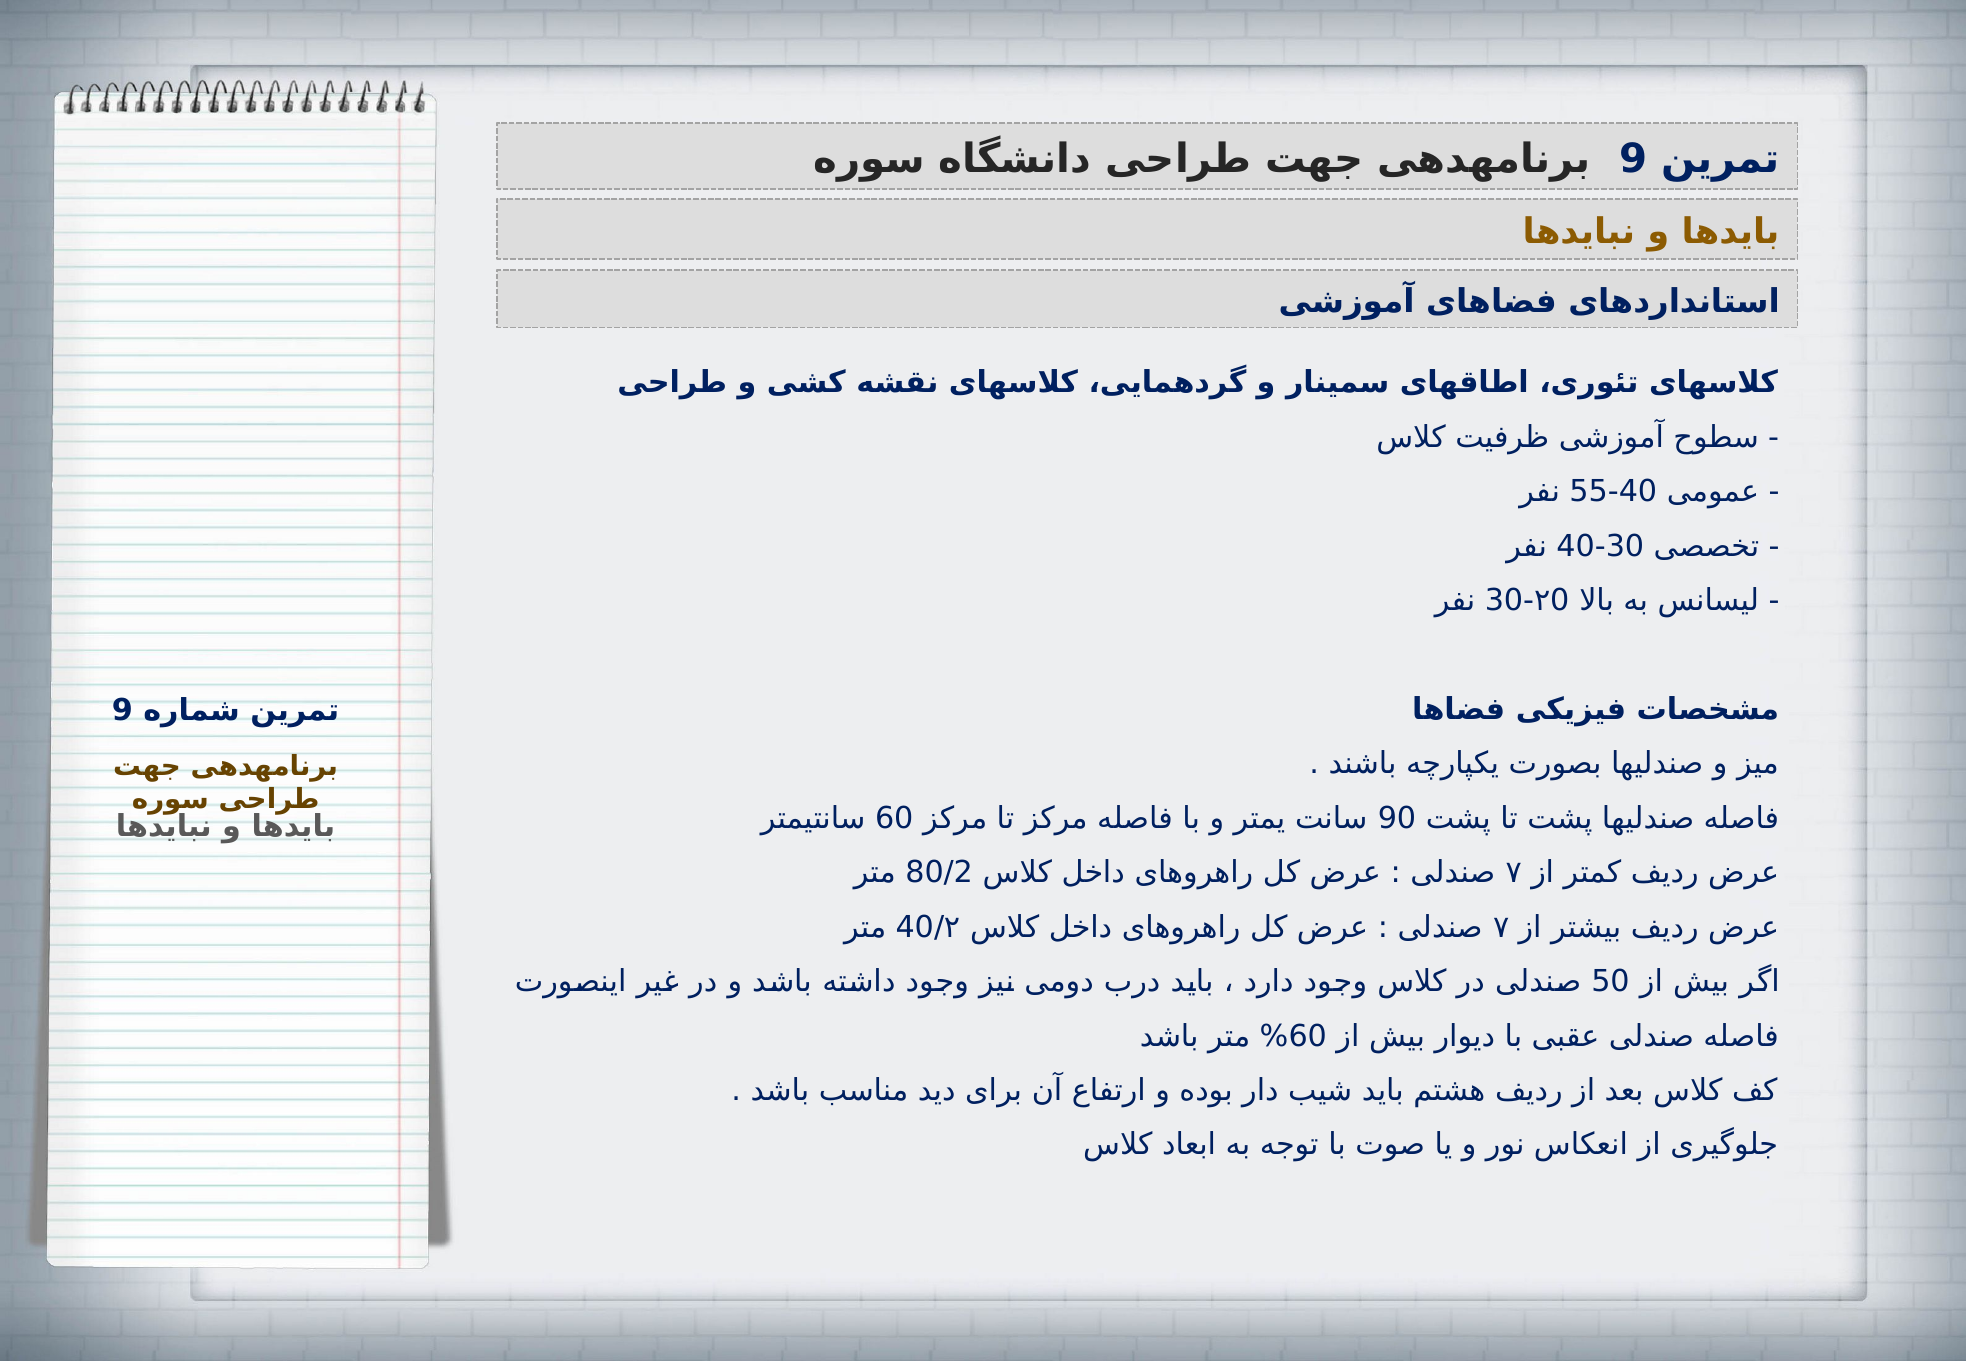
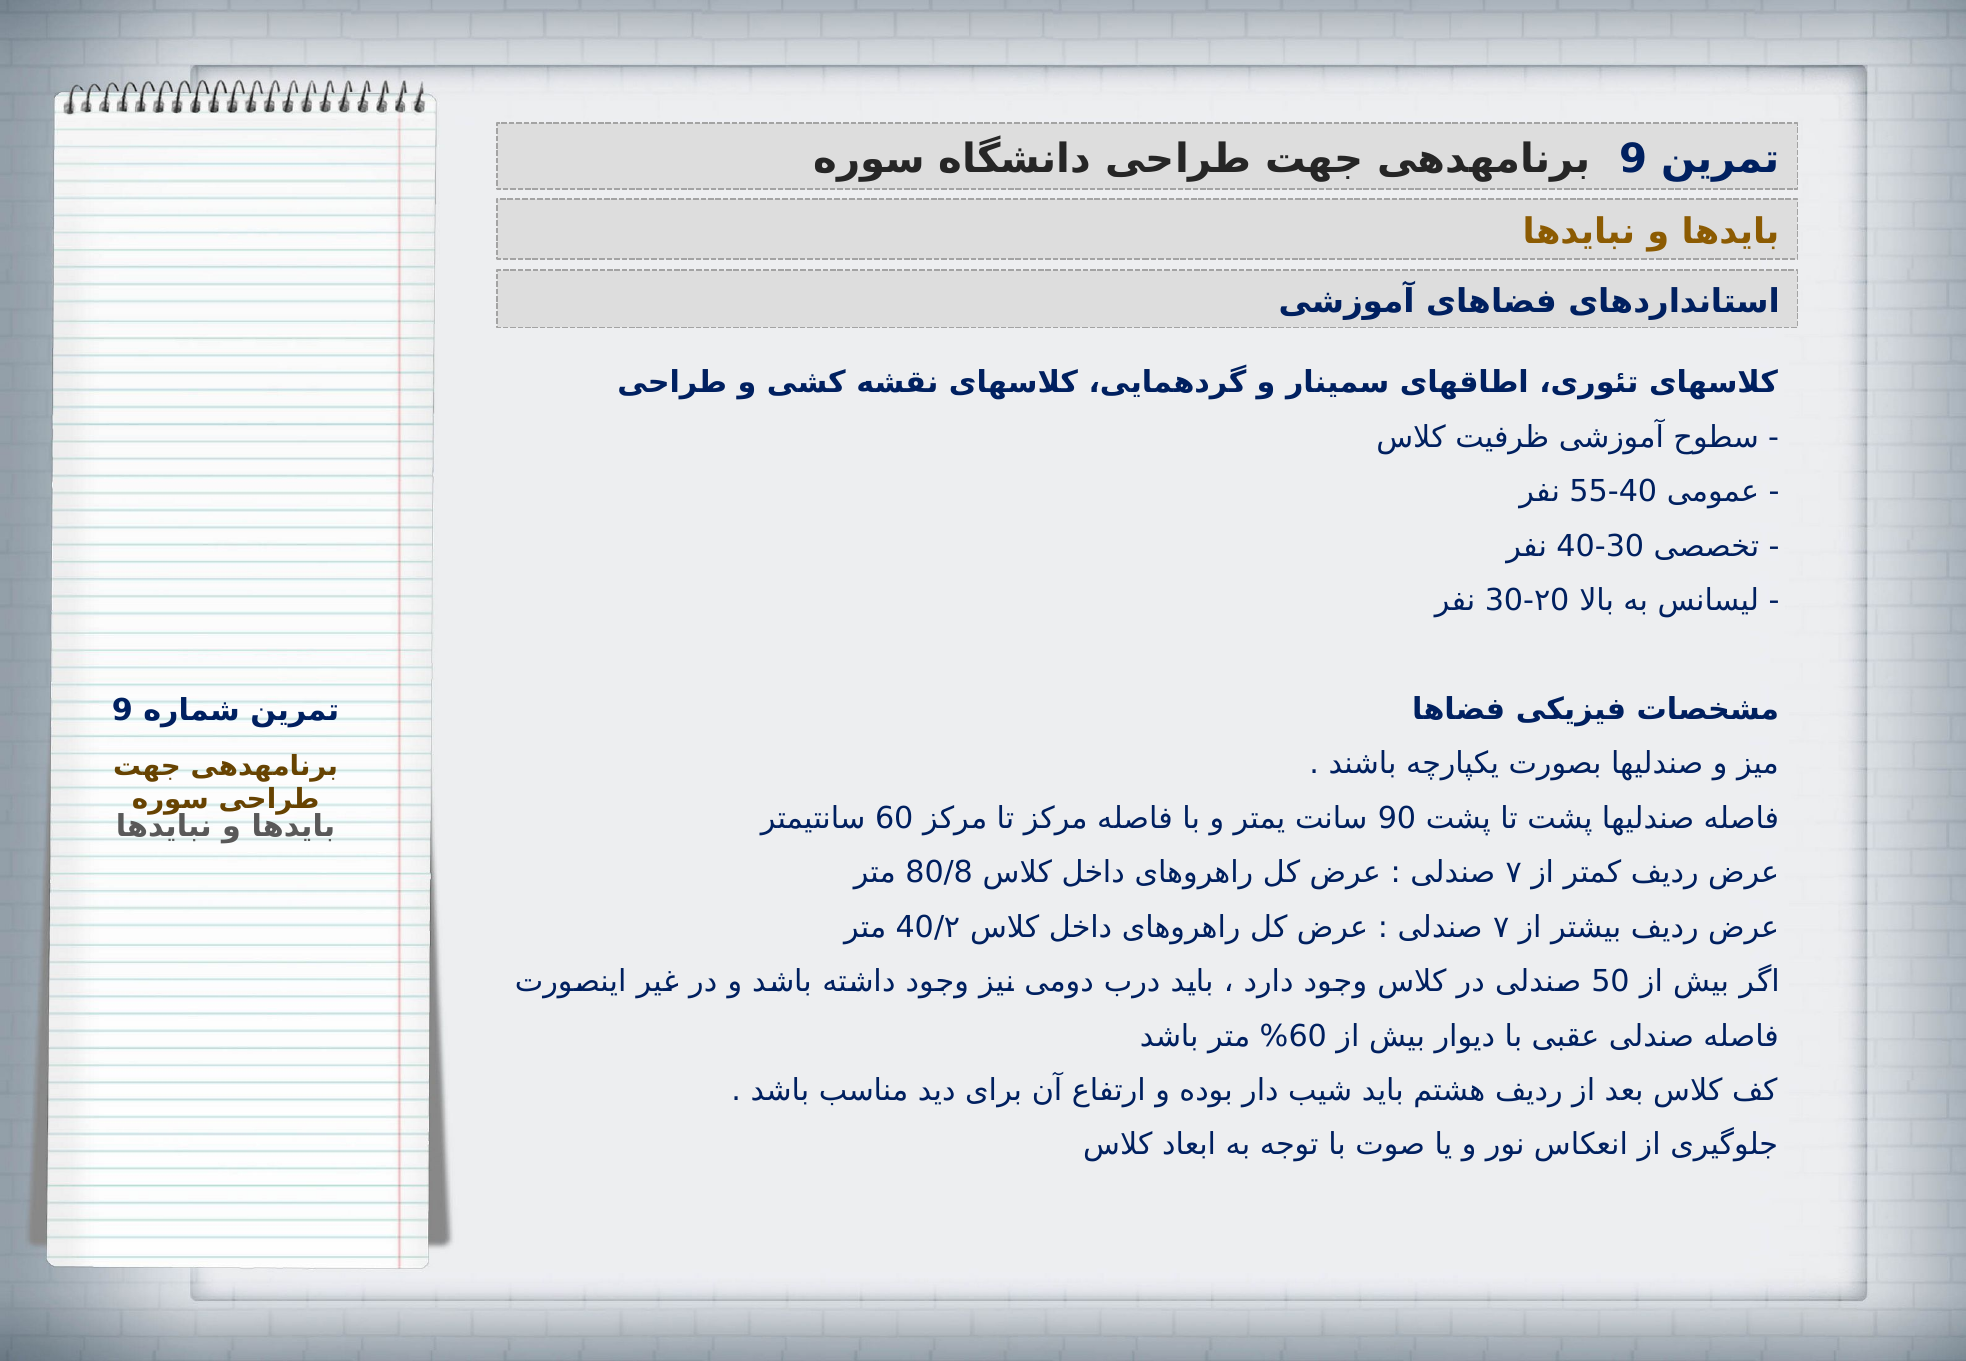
80/2: 80/2 -> 80/8 (939, 873)
